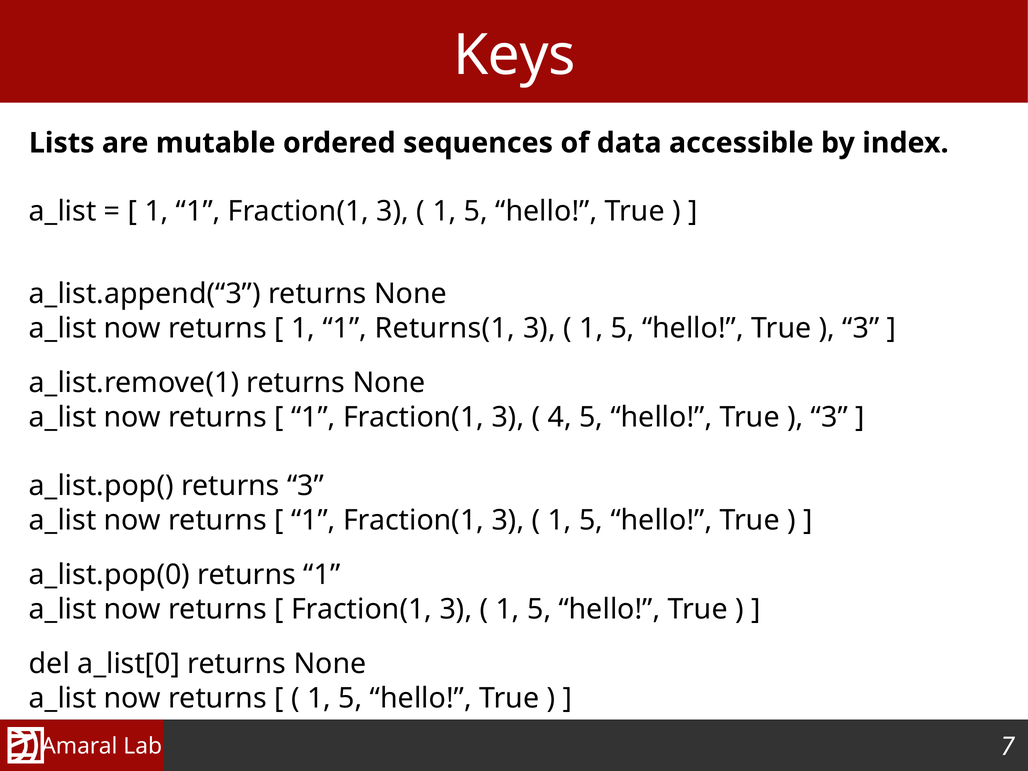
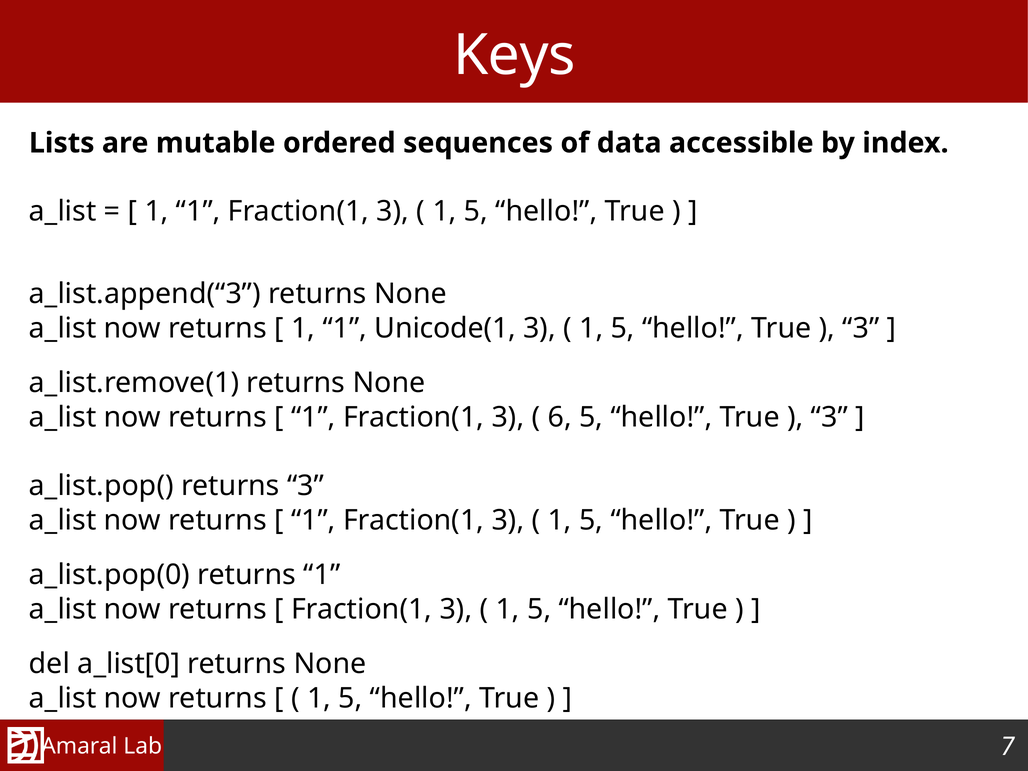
Returns(1: Returns(1 -> Unicode(1 (445, 328)
4: 4 -> 6 (560, 417)
